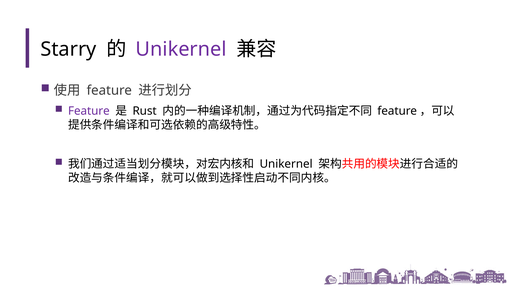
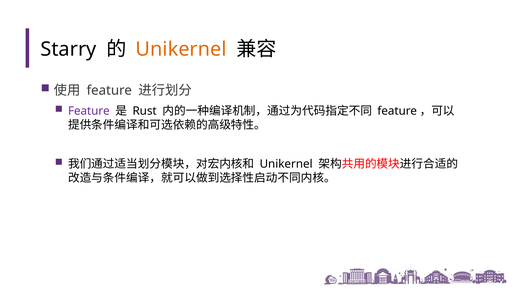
Unikernel colour: purple -> orange (181, 49)
